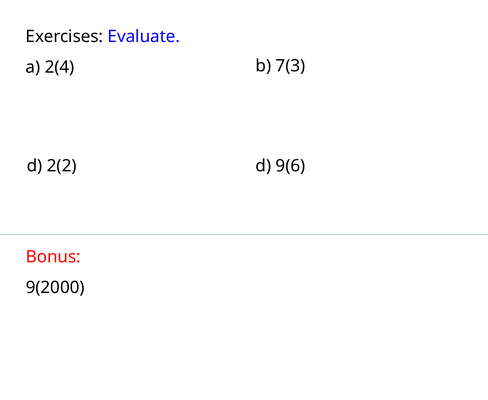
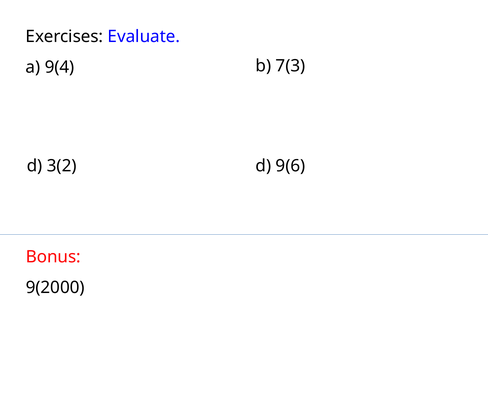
2(4: 2(4 -> 9(4 (60, 67)
2(2: 2(2 -> 3(2 (62, 166)
